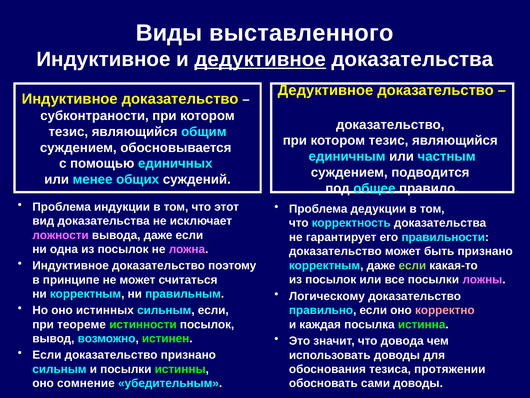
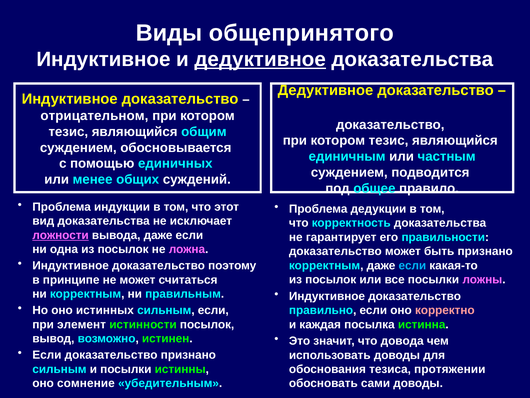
выставленного: выставленного -> общепринятого (301, 33)
субконтраности: субконтраности -> отрицательном (94, 116)
ложности underline: none -> present (61, 235)
если colour: light green -> light blue (412, 265)
Логическому: Логическому -> Индуктивное (327, 296)
теореме: теореме -> элемент (82, 324)
